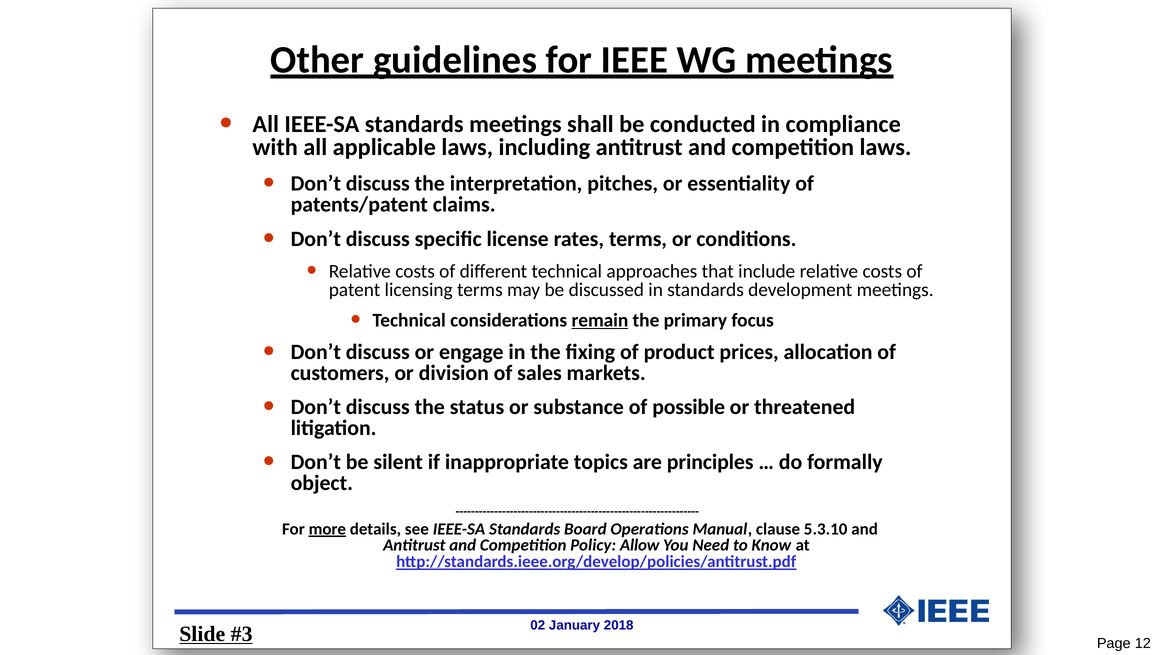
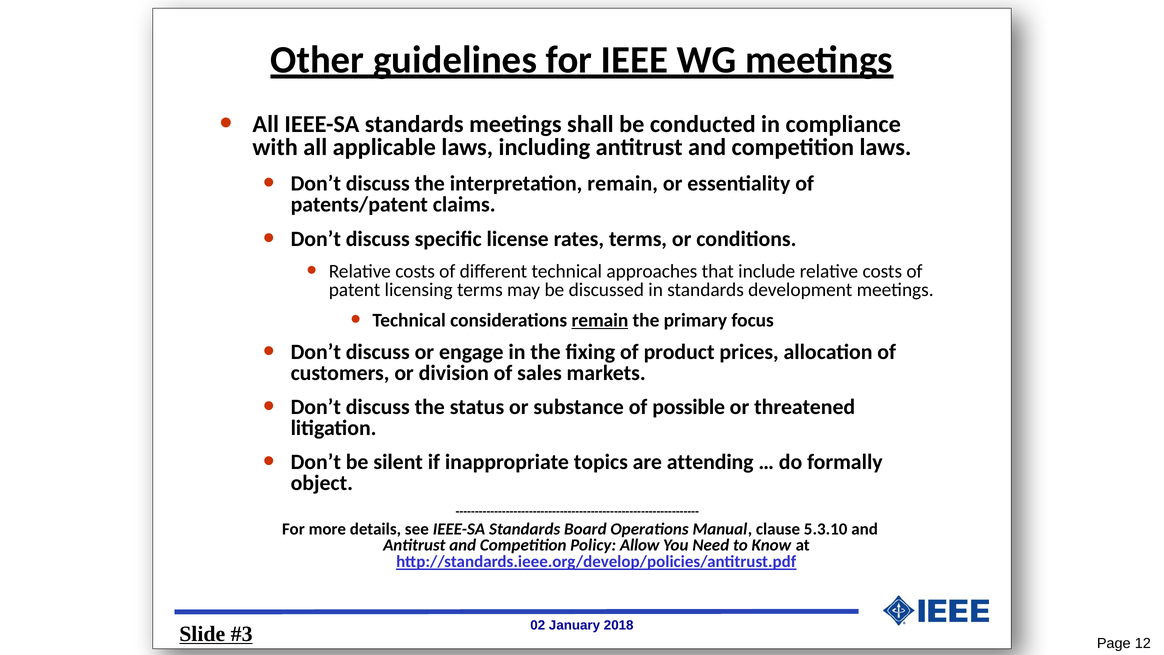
interpretation pitches: pitches -> remain (623, 184)
principles: principles -> attending (710, 462)
more underline: present -> none (327, 529)
